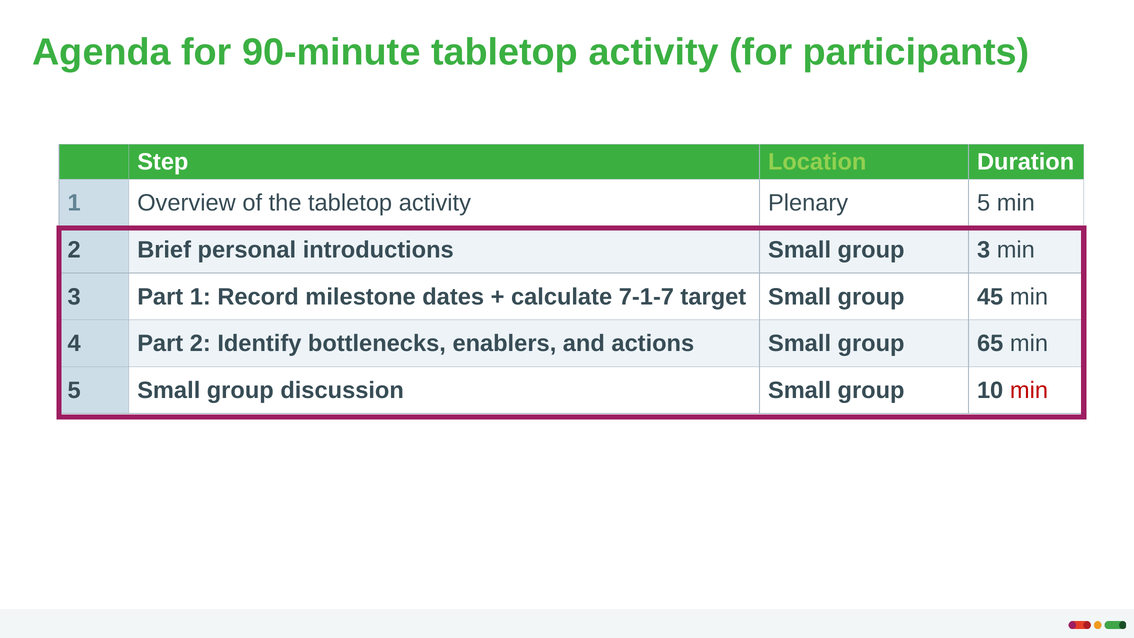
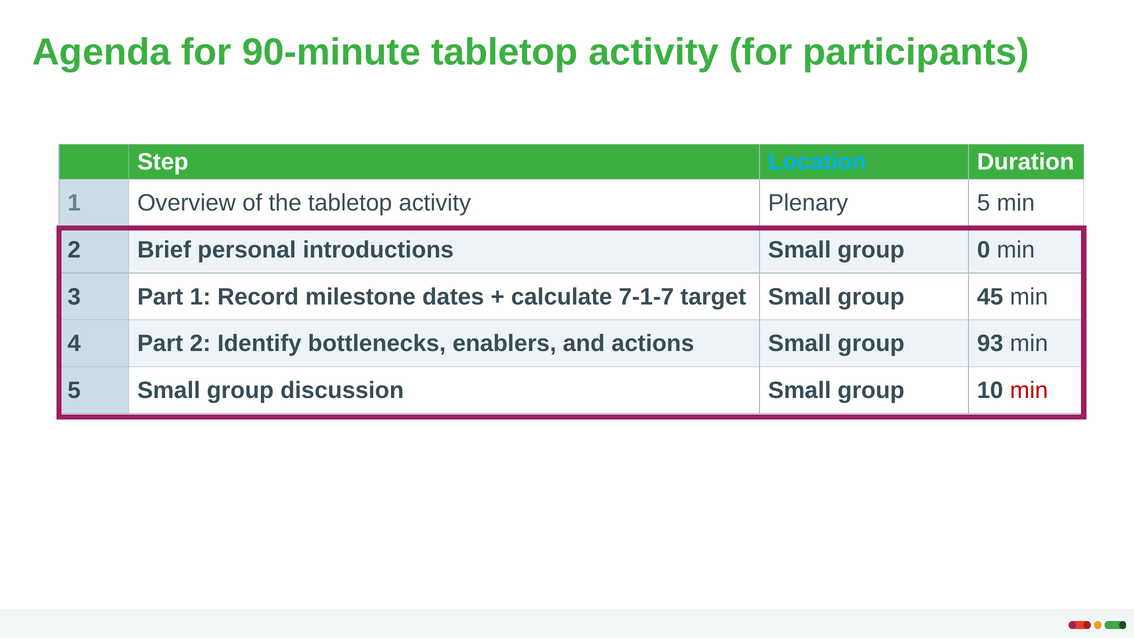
Location colour: light green -> light blue (817, 162)
group 3: 3 -> 0 (984, 250)
65: 65 -> 93 (990, 344)
